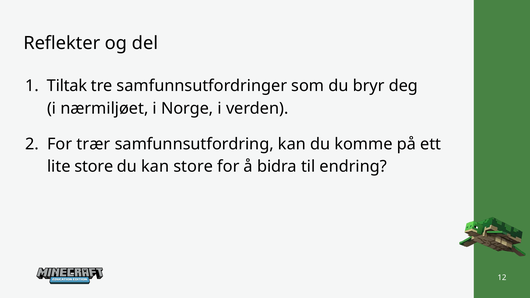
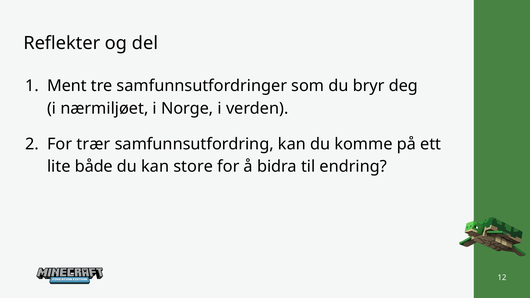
Tiltak: Tiltak -> Ment (67, 86)
lite store: store -> både (94, 167)
